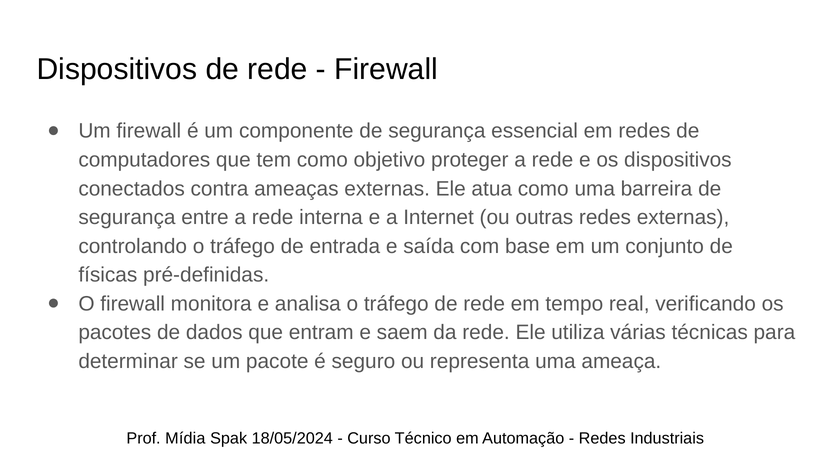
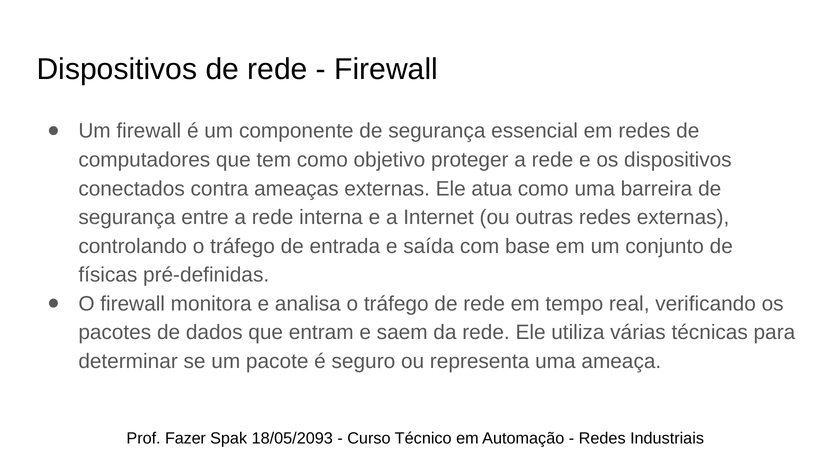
Mídia: Mídia -> Fazer (185, 438)
18/05/2024: 18/05/2024 -> 18/05/2093 (292, 438)
